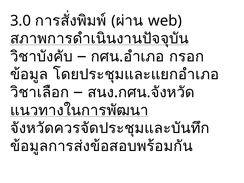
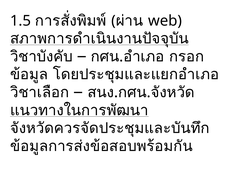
3.0: 3.0 -> 1.5 (21, 21)
